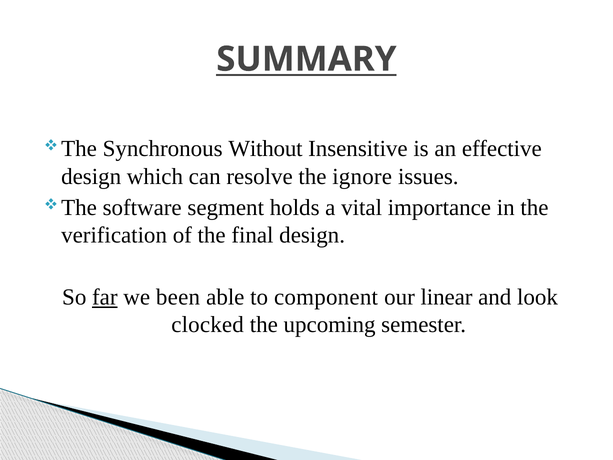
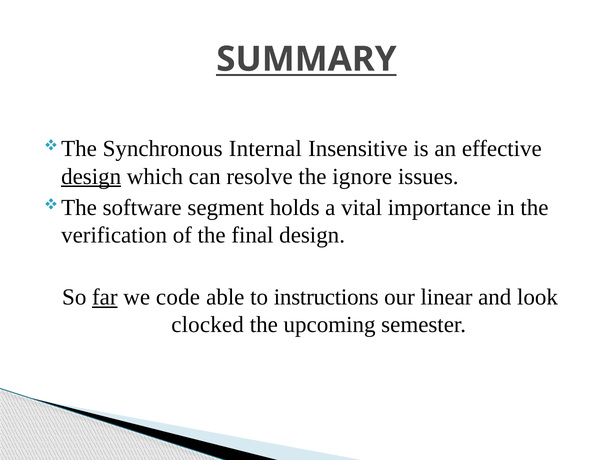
Without: Without -> Internal (265, 149)
design underline: none -> present (91, 176)
been: been -> code (178, 297)
component: component -> instructions (326, 297)
